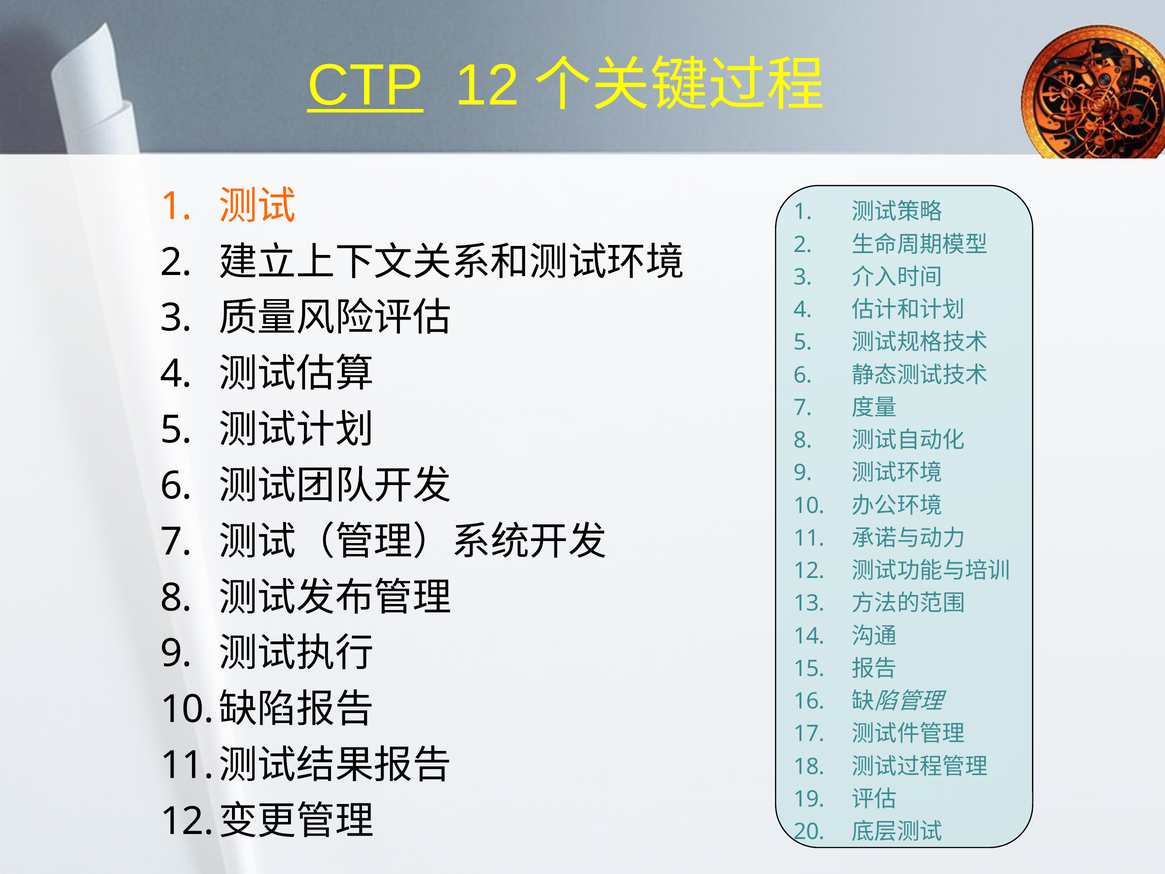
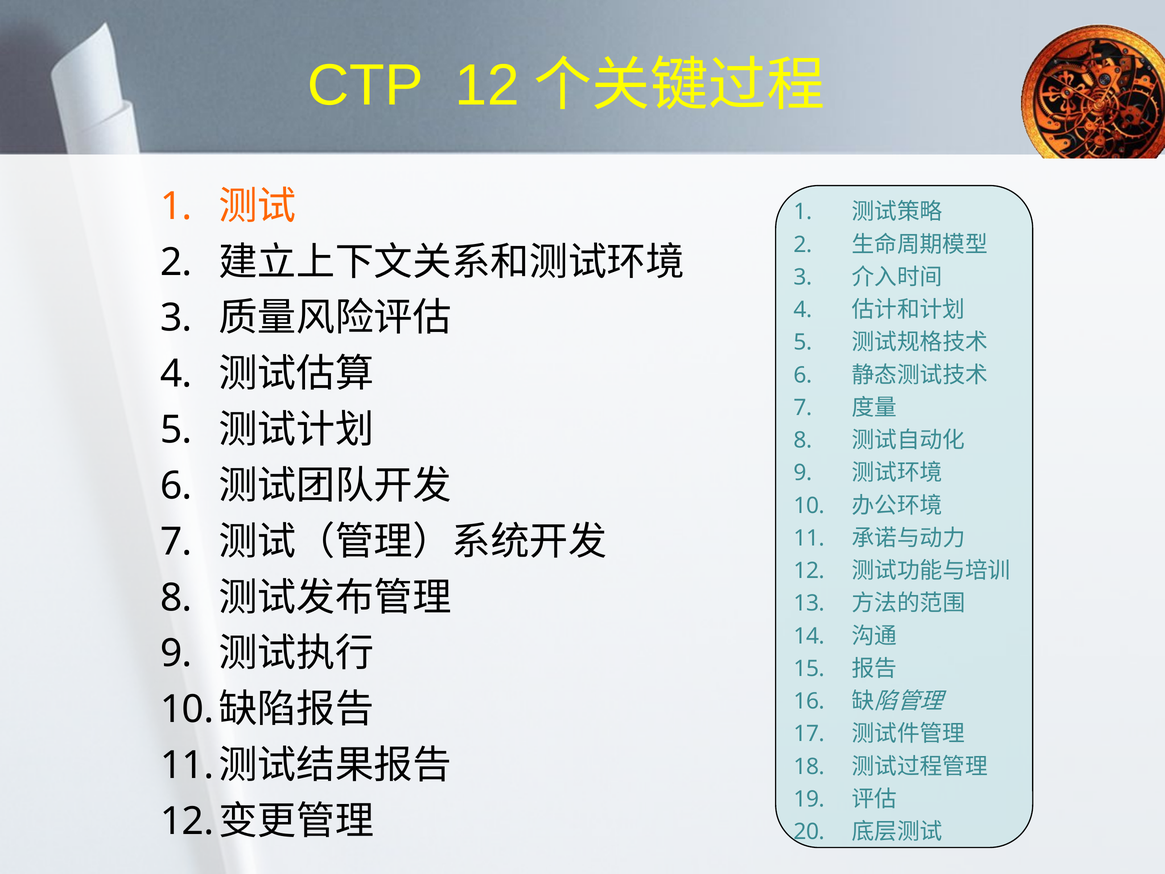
CTP underline: present -> none (365, 86)
